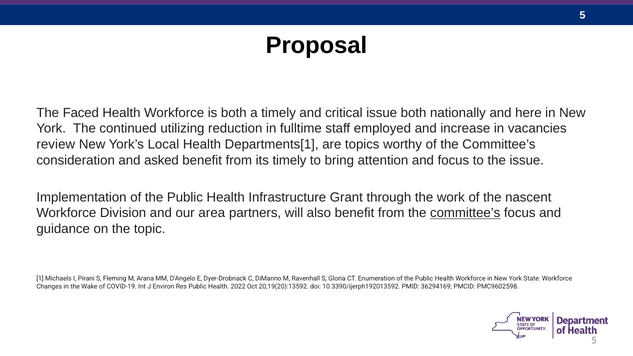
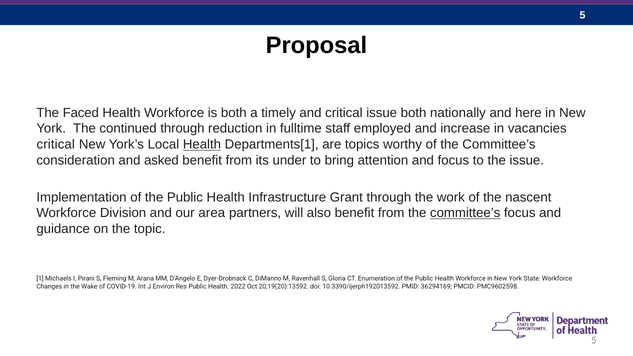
continued utilizing: utilizing -> through (182, 129)
review: review -> critical (56, 144)
Health underline: none -> present (202, 144)
its timely: timely -> under (289, 160)
